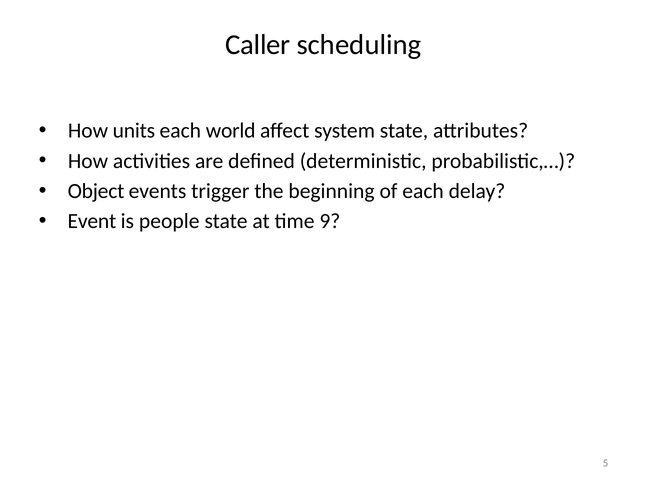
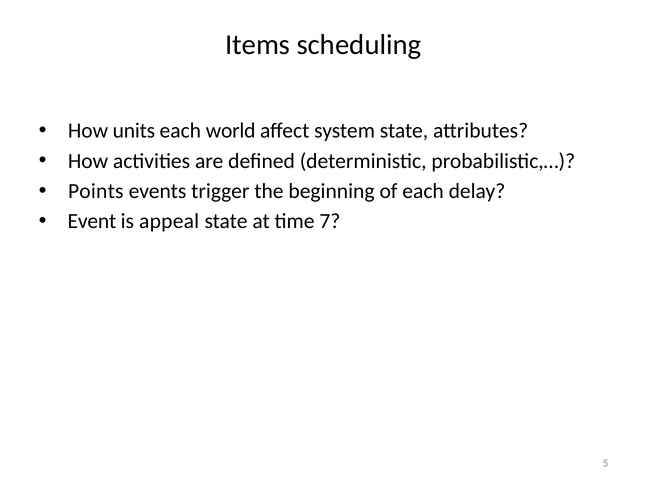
Caller: Caller -> Items (258, 45)
Object: Object -> Points (96, 191)
people: people -> appeal (169, 221)
9: 9 -> 7 (330, 221)
